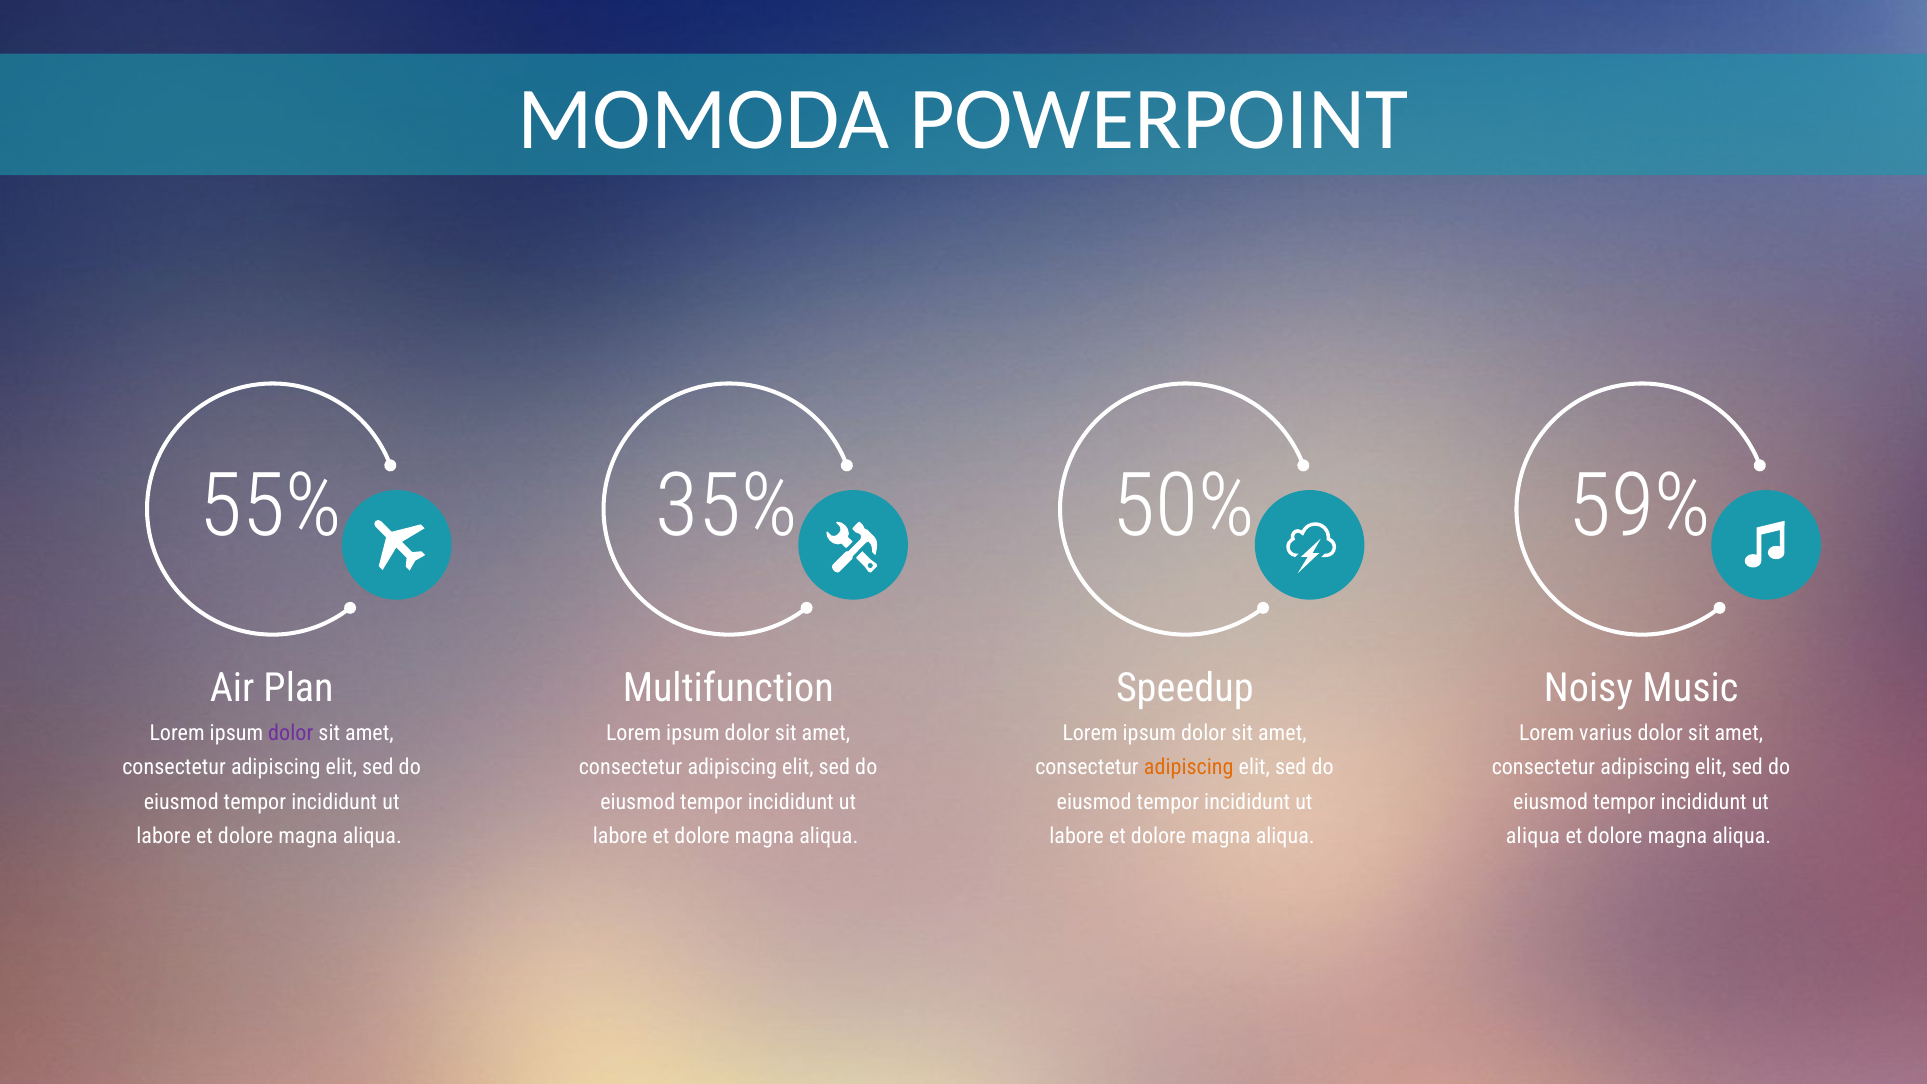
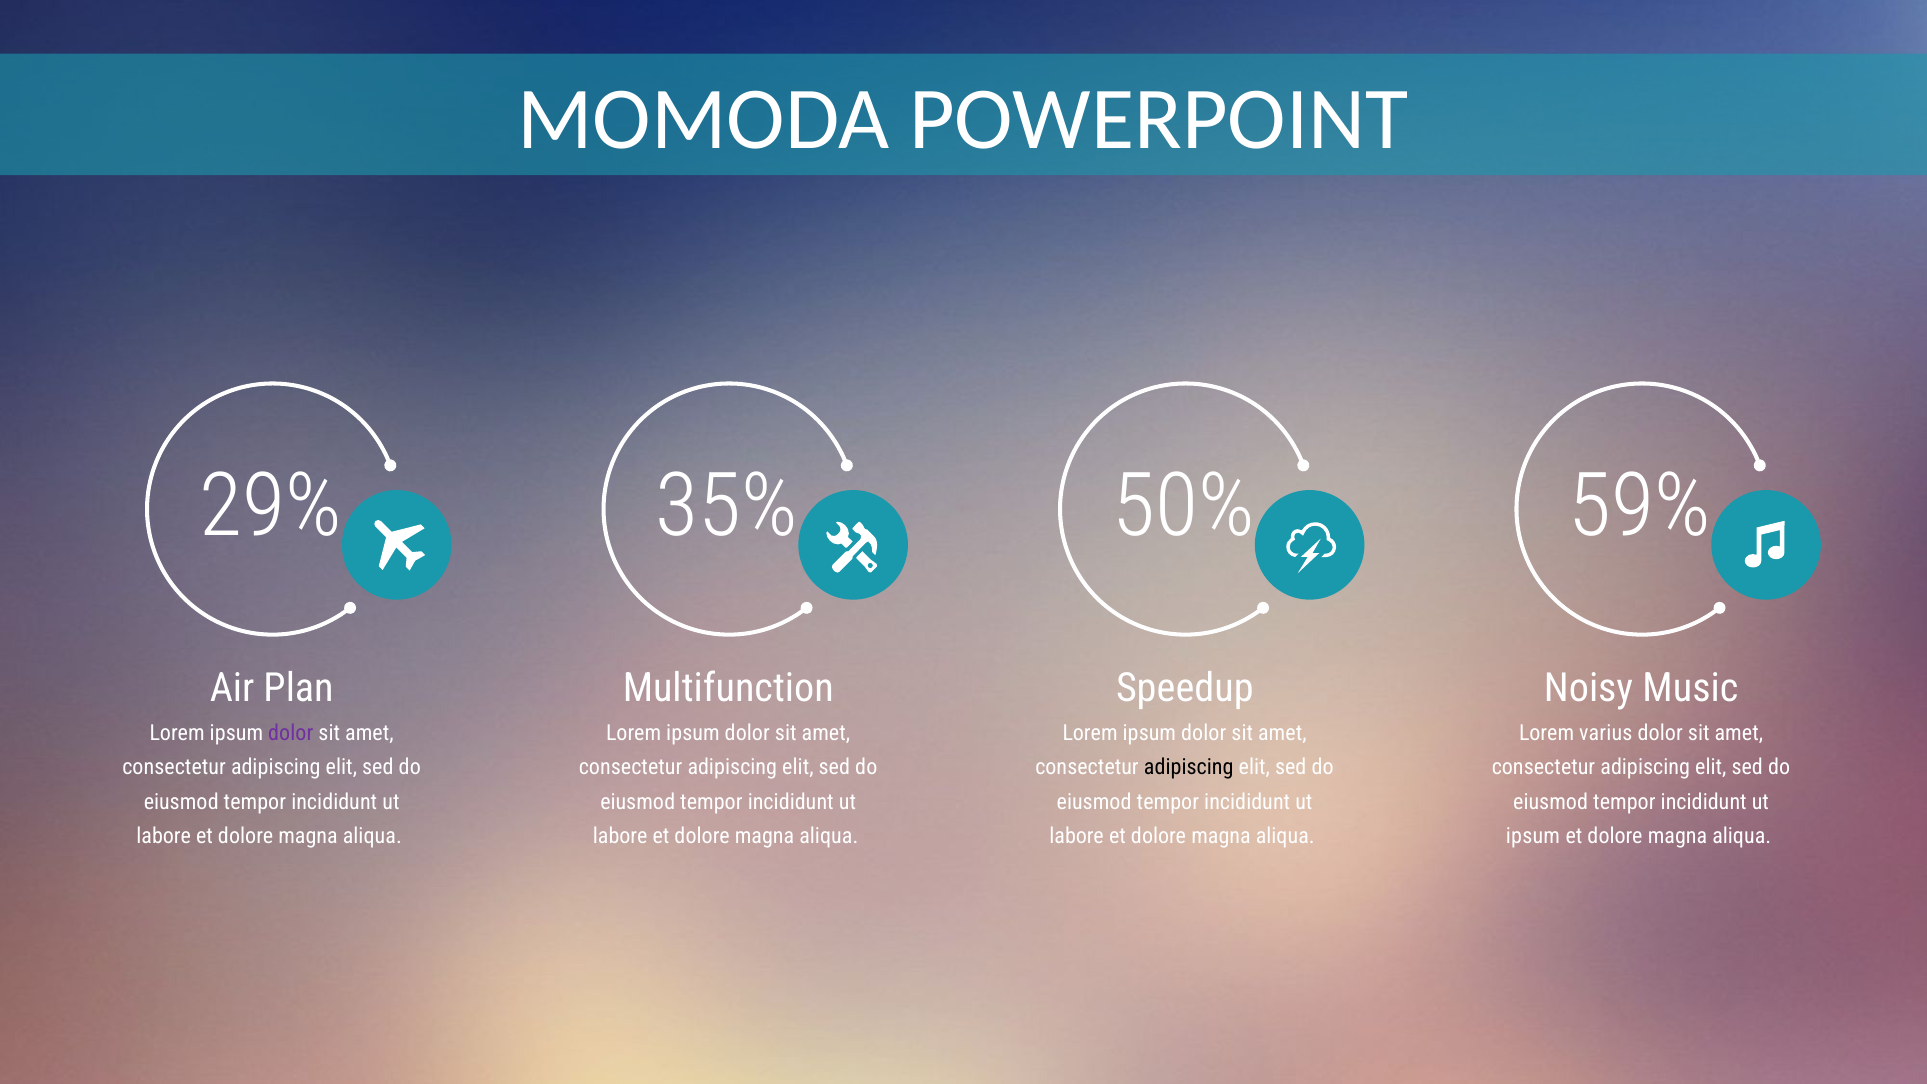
55%: 55% -> 29% (271, 506)
adipiscing colour: orange -> black (1189, 768)
aliqua: aliqua -> ipsum (1533, 836)
